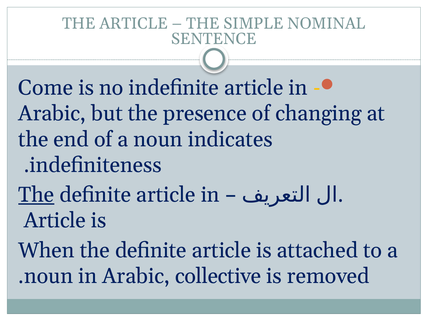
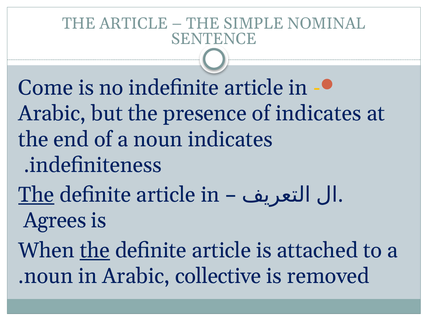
of changing: changing -> indicates (318, 114)
Article: Article -> Agrees (55, 221)
the underline: none -> present (95, 251)
